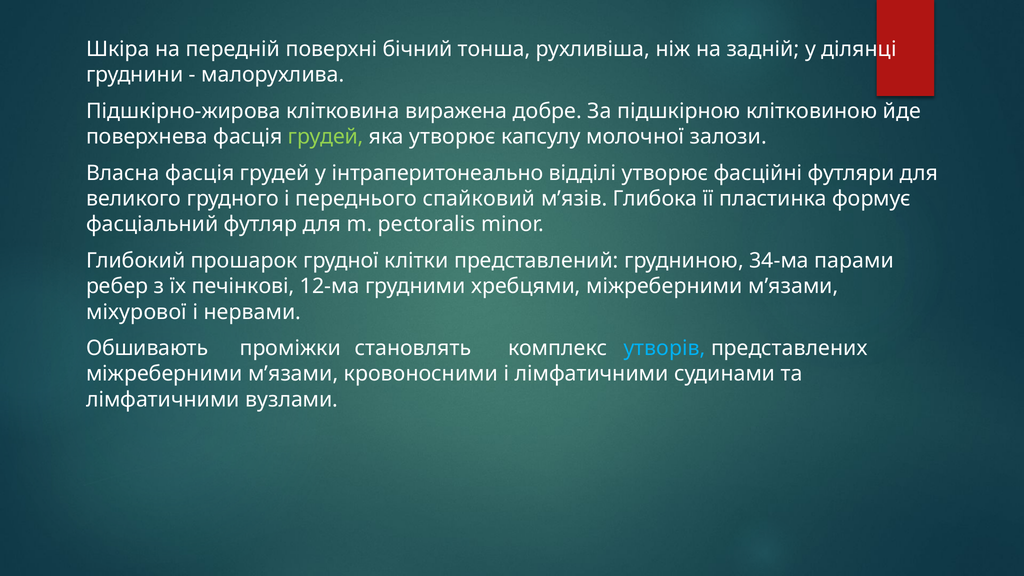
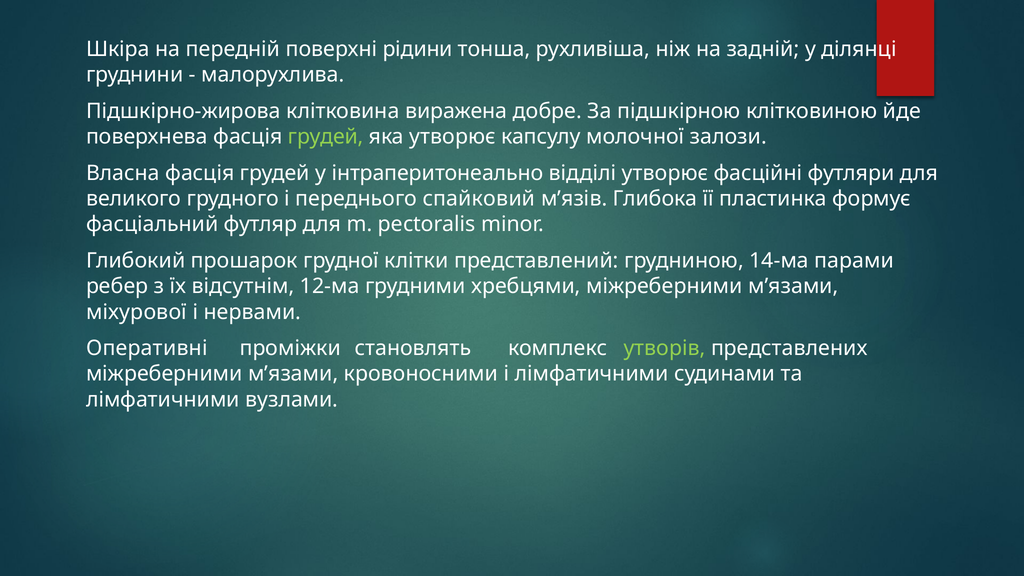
бічний: бічний -> рідини (418, 49)
34-ма: 34-ма -> 14-ма (779, 261)
печінкові: печінкові -> відсутнім (243, 286)
Обшивають: Обшивають -> Оперативні (147, 348)
утворів colour: light blue -> light green (665, 348)
